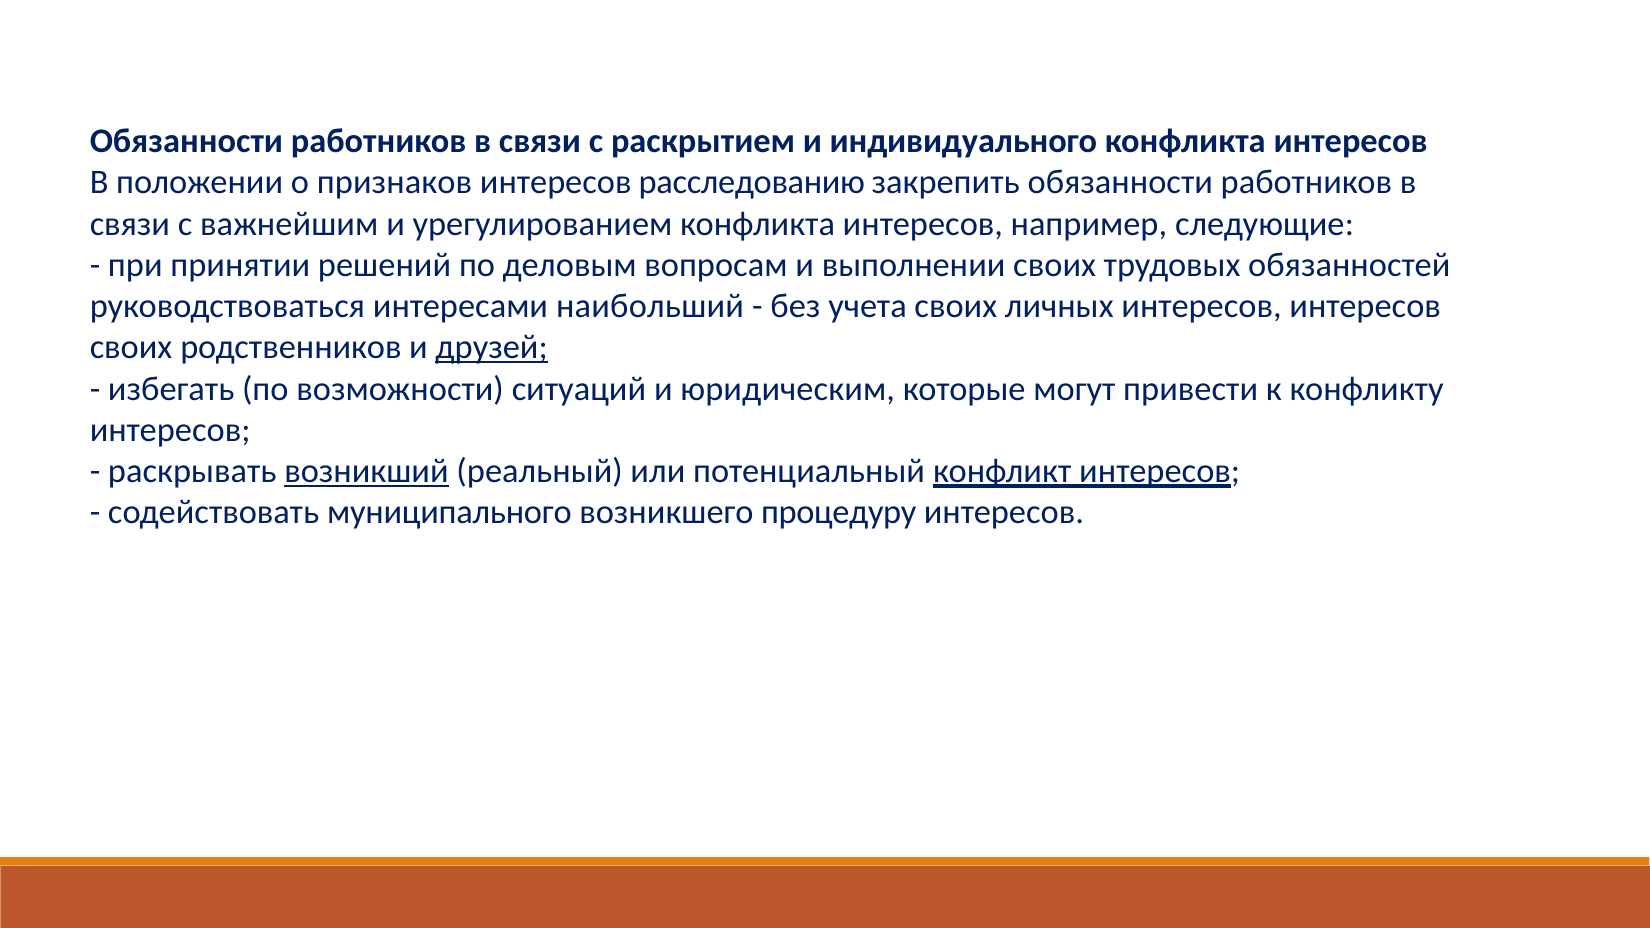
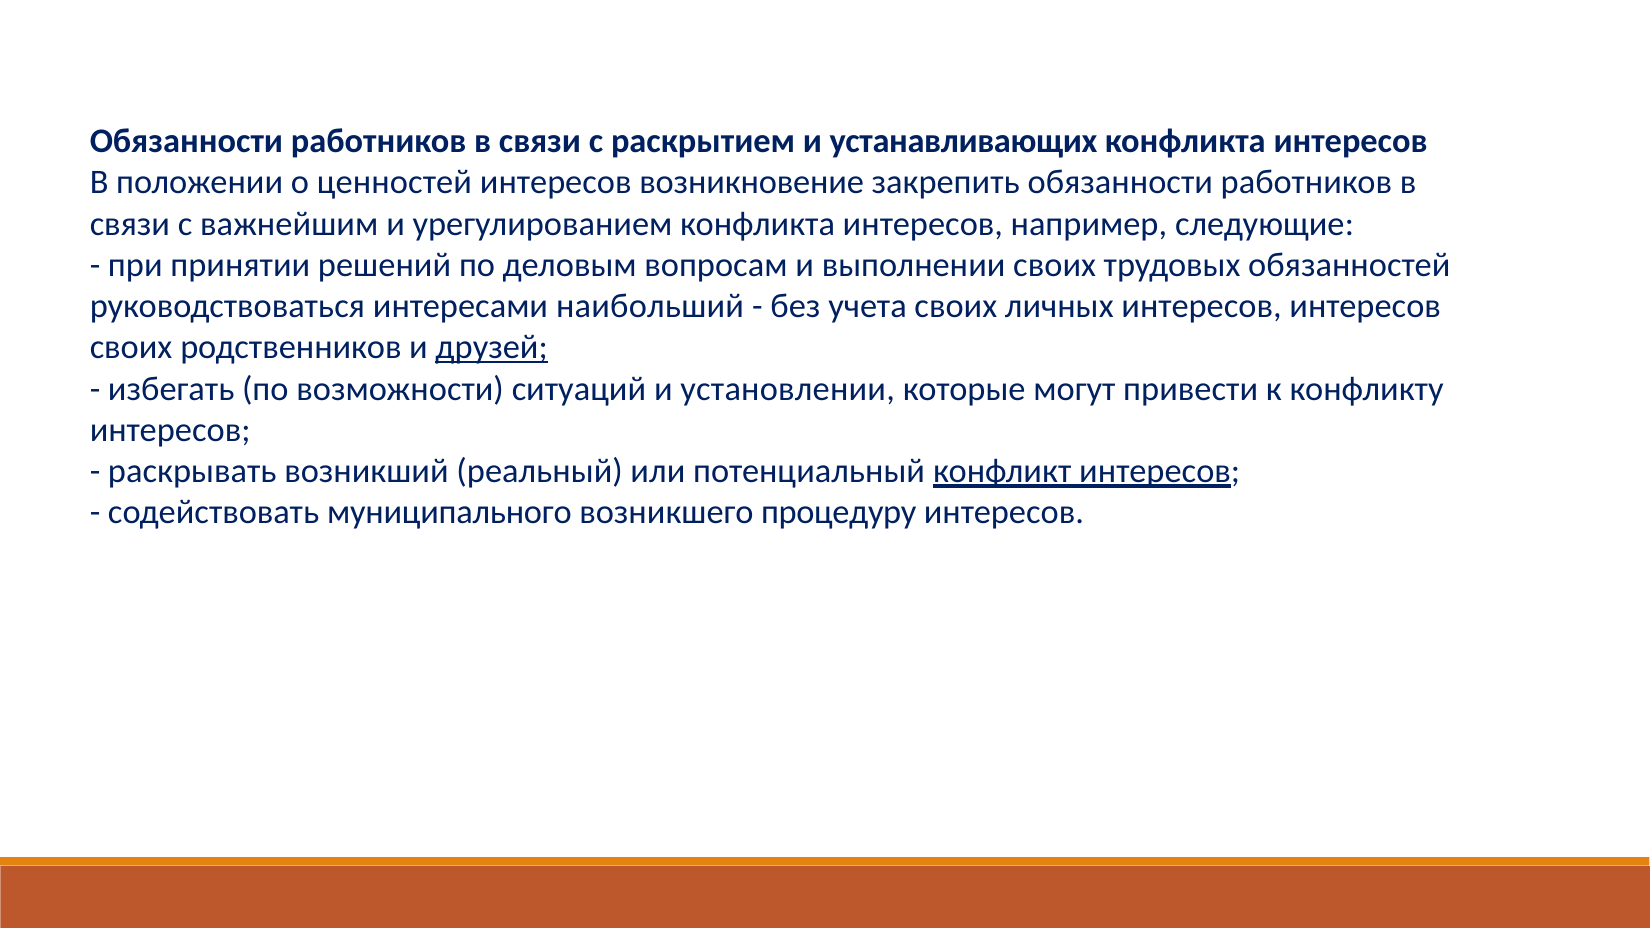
индивидуального: индивидуального -> устанавливающих (963, 141)
признаков: признаков -> ценностей (394, 183)
расследованию: расследованию -> возникновение (752, 183)
юридическим: юридическим -> установлении (788, 389)
возникший underline: present -> none (366, 471)
